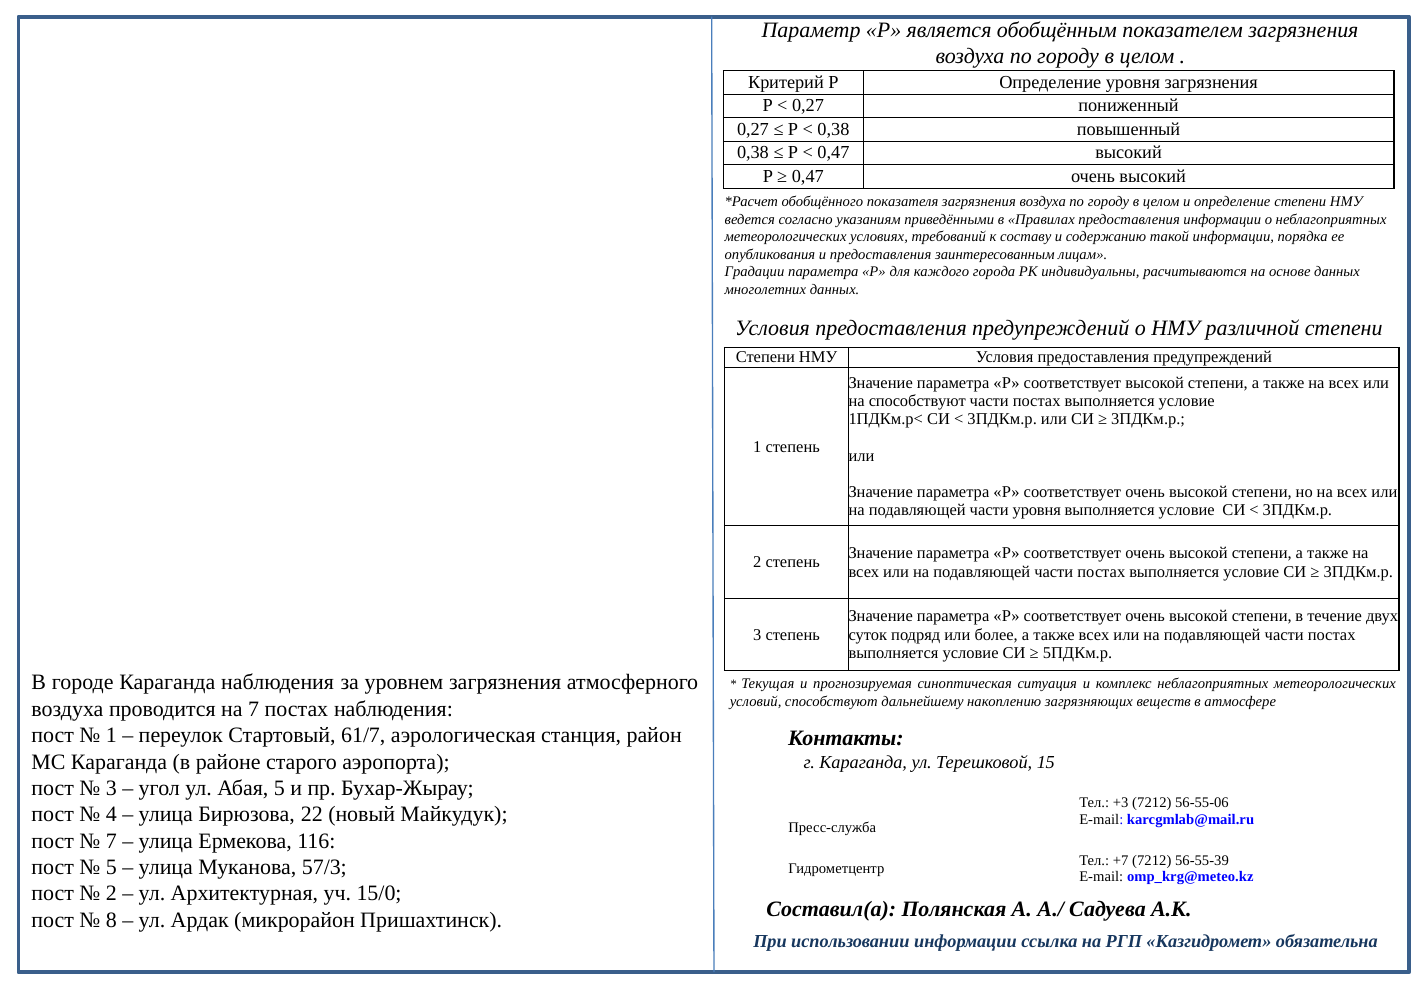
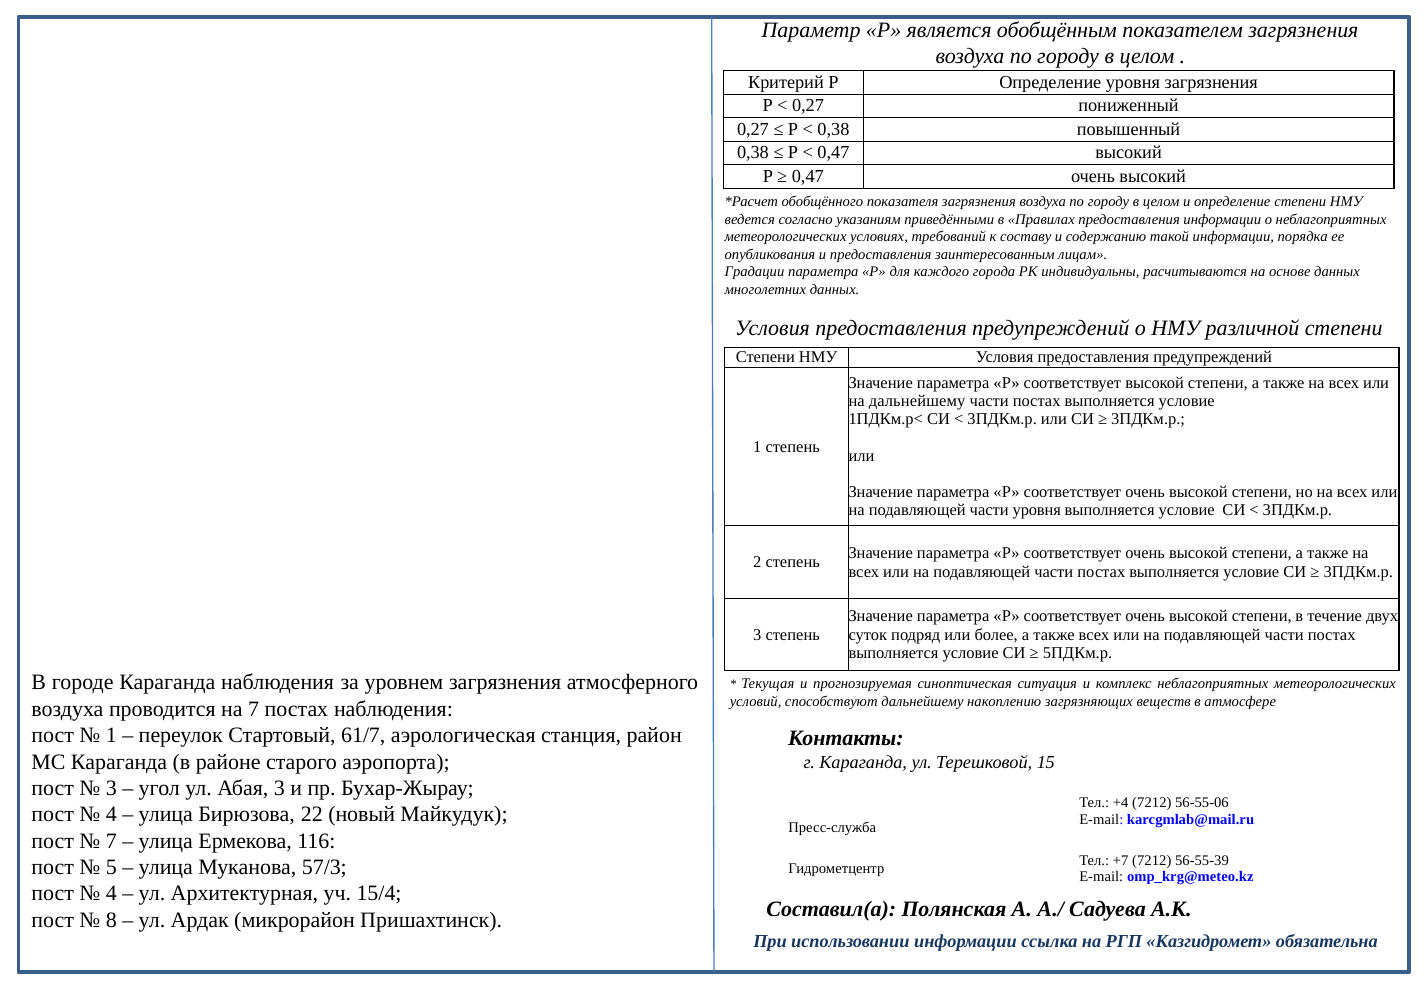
на способствуют: способствуют -> дальнейшему (917, 401)
Абая 5: 5 -> 3 (279, 788)
+3: +3 -> +4 (1121, 803)
2: 2 -> 4 (111, 893)
15/0: 15/0 -> 15/4 (379, 893)
